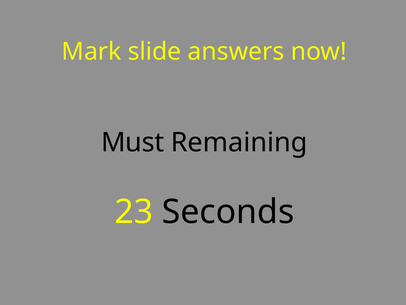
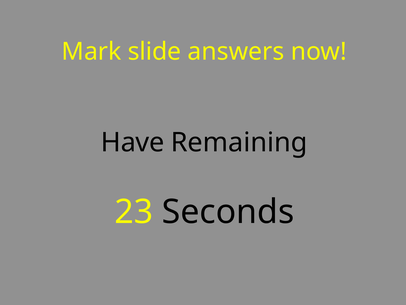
Must: Must -> Have (133, 142)
